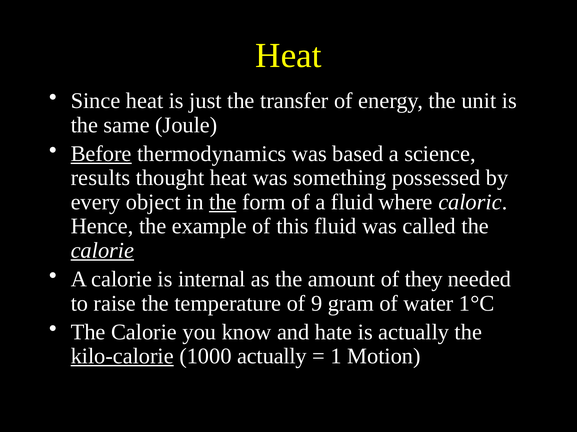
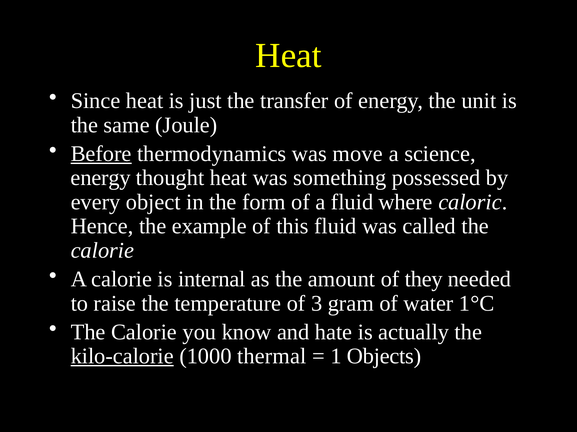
based: based -> move (358, 154)
results: results -> energy (101, 178)
the underline: present -> none (223, 202)
calorie underline: present -> none (102, 251)
9: 9 -> 3 (317, 304)
1000 actually: actually -> thermal (272, 357)
Motion: Motion -> Objects (384, 357)
